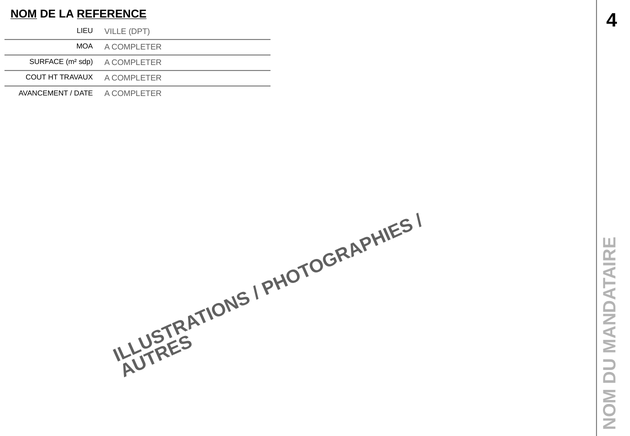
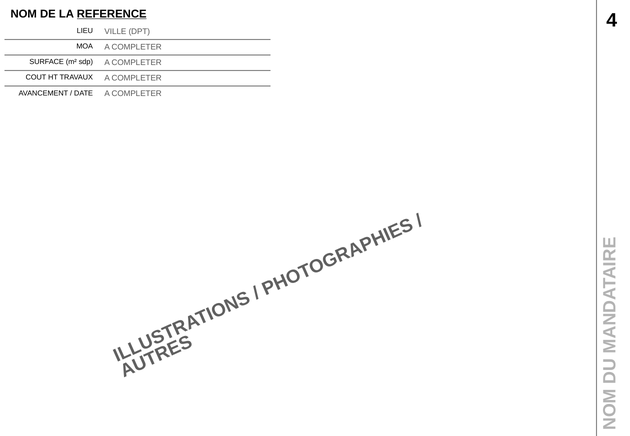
NOM underline: present -> none (24, 14)
